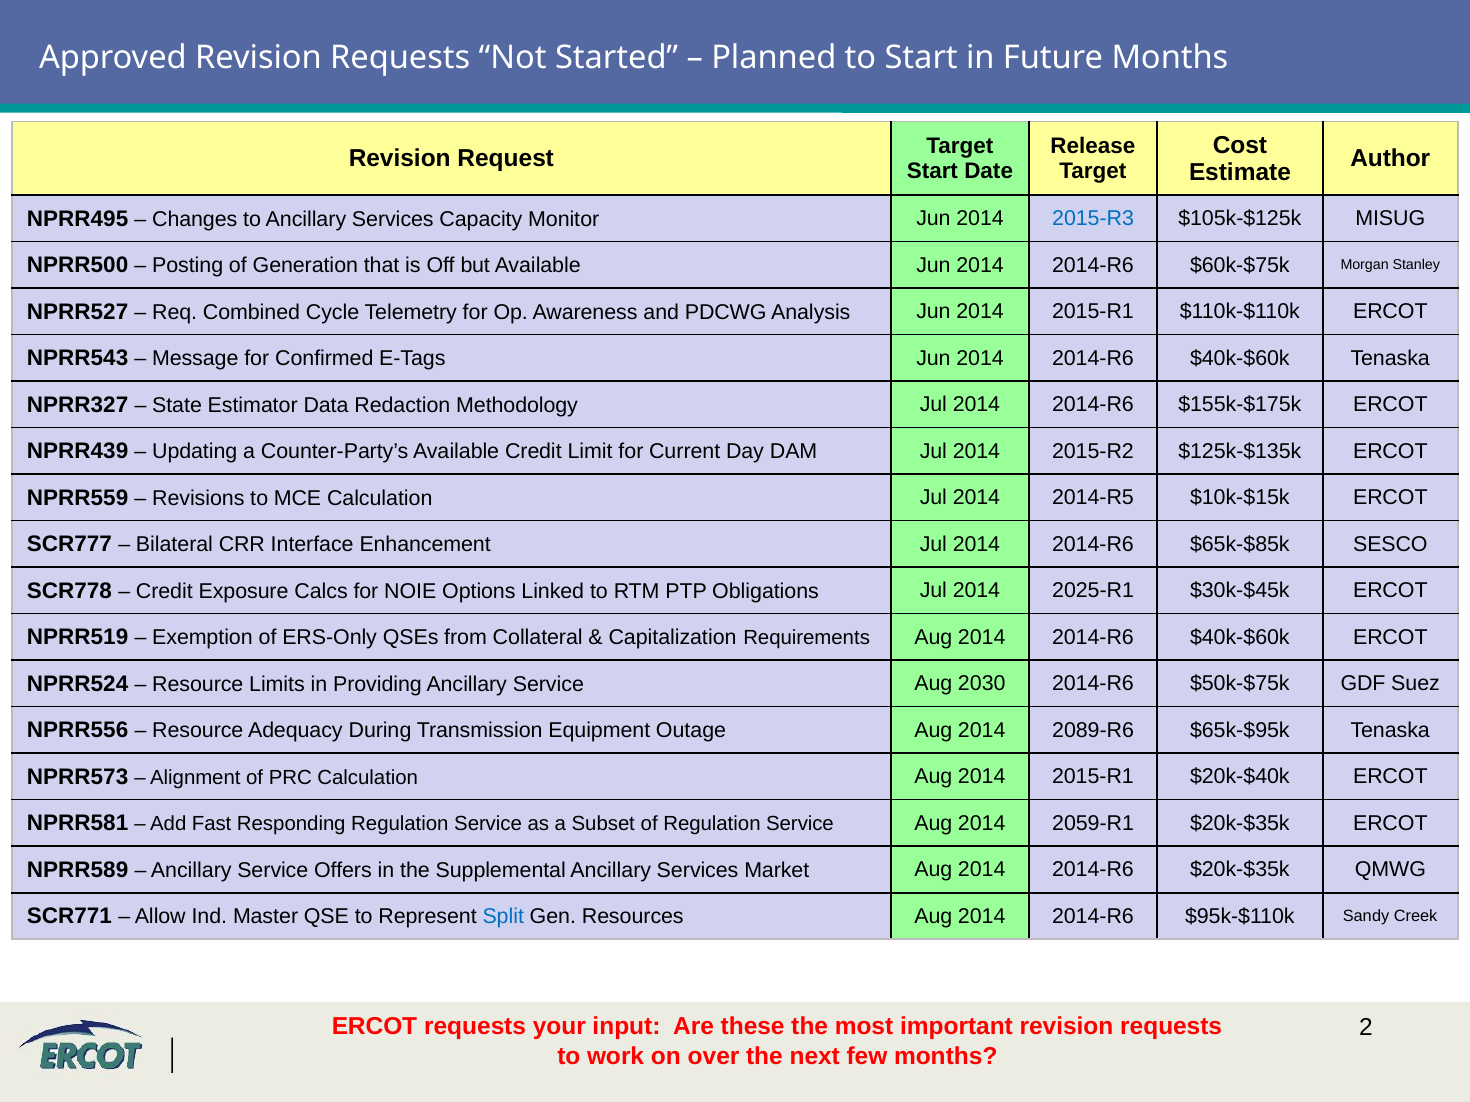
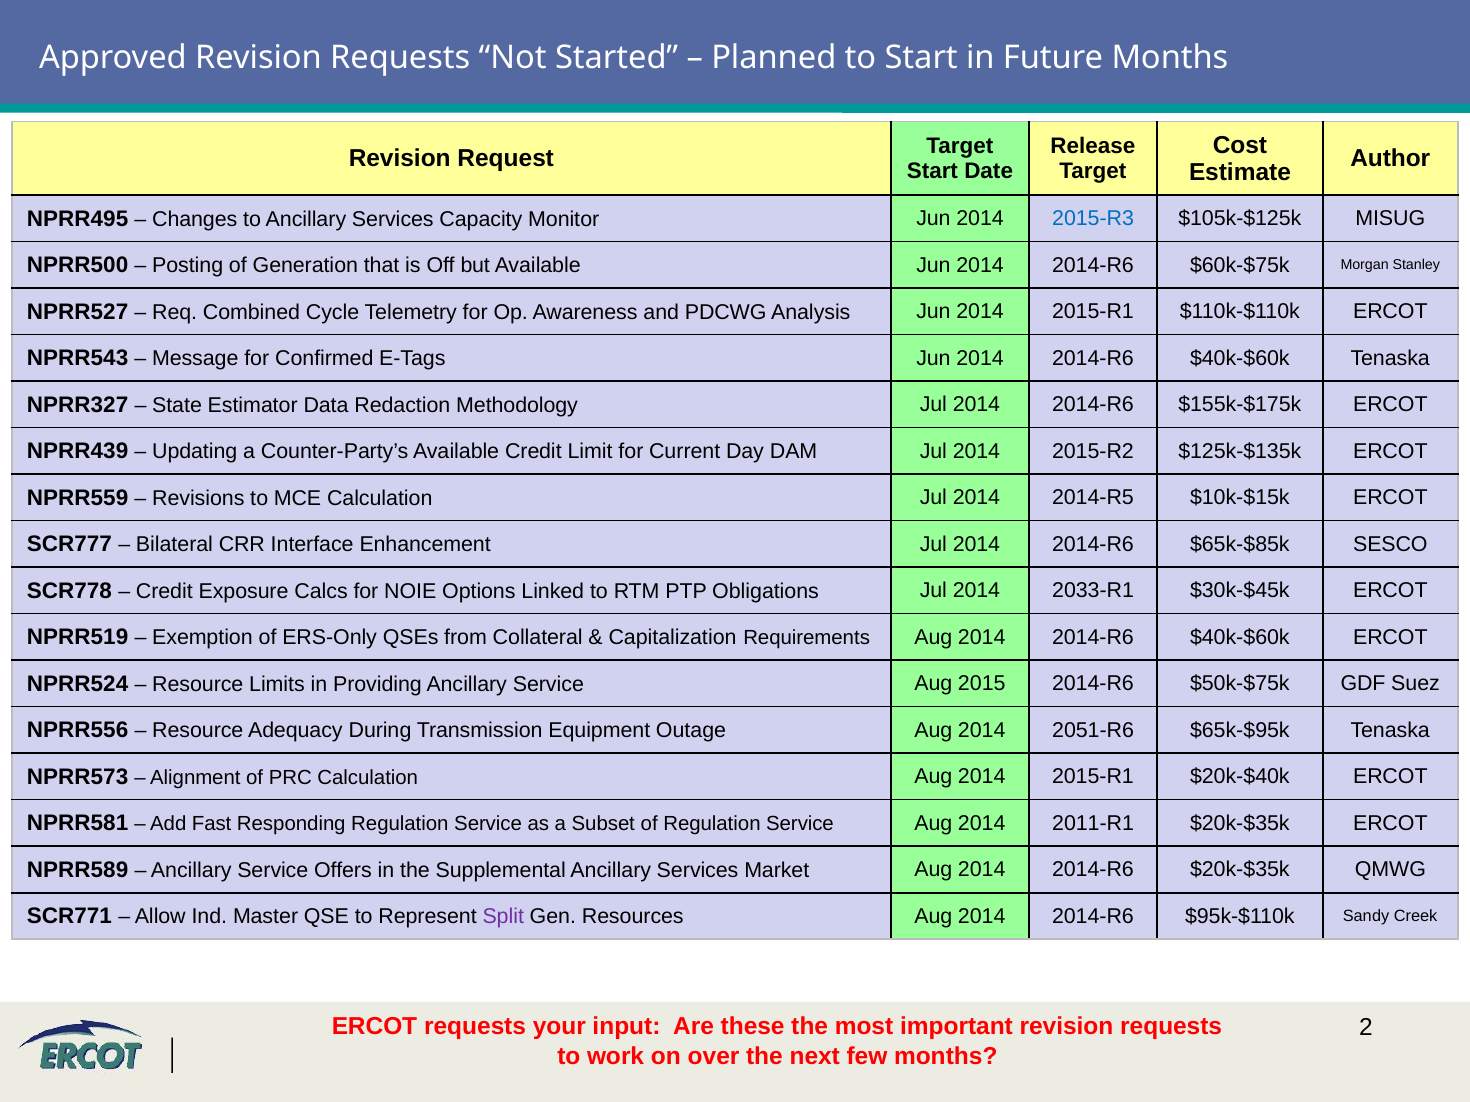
2025-R1: 2025-R1 -> 2033-R1 (1093, 591)
2030: 2030 -> 2015 (982, 684)
2089-R6: 2089-R6 -> 2051-R6 (1093, 731)
2059-R1: 2059-R1 -> 2011-R1 (1093, 824)
Split colour: blue -> purple (503, 917)
